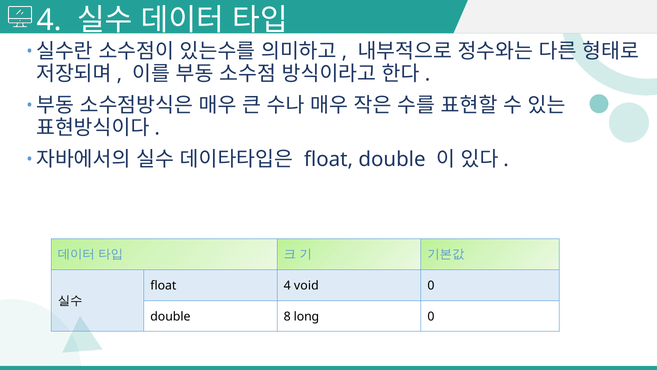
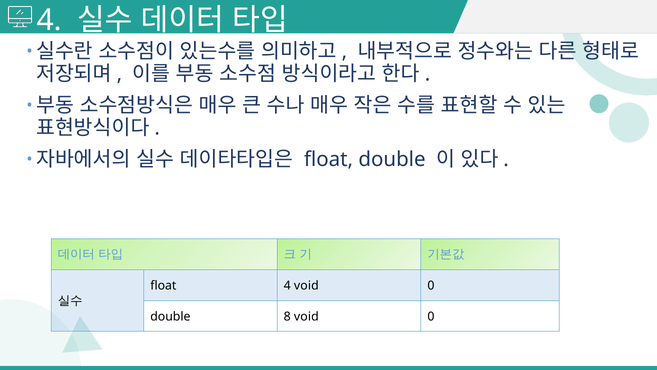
8 long: long -> void (306, 316)
